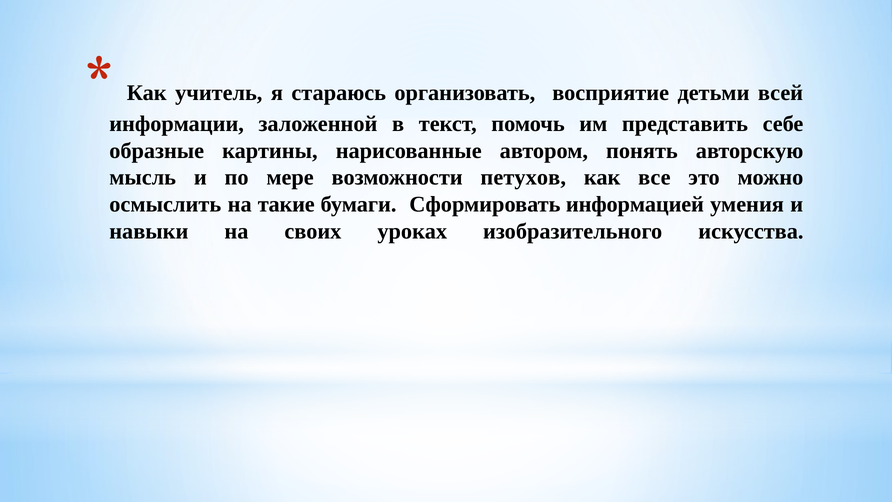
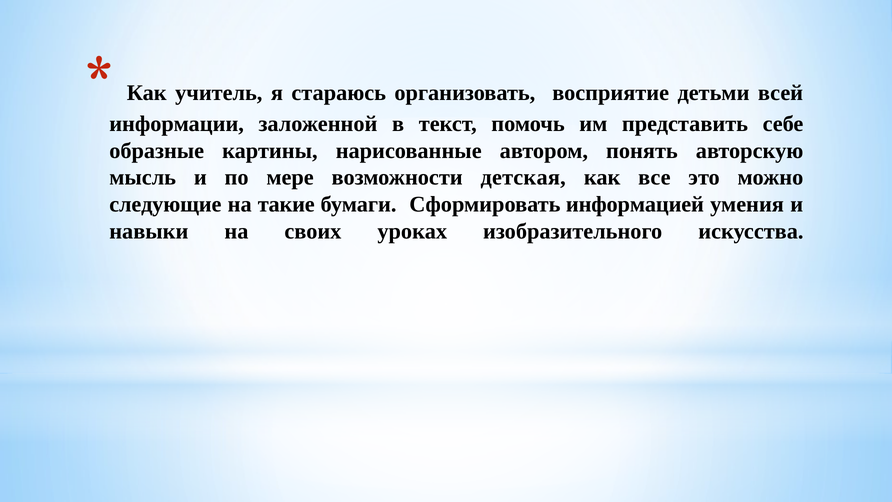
петухов: петухов -> детская (523, 178)
осмыслить: осмыслить -> следующие (165, 204)
